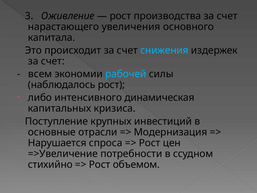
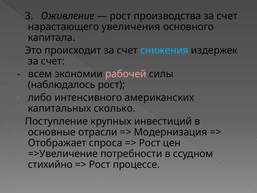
рабочей colour: light blue -> pink (126, 74)
динамическая: динамическая -> американских (159, 98)
кризиса: кризиса -> сколько (115, 108)
Нарушается: Нарушается -> Отображает (57, 143)
объемом: объемом -> процессе (136, 164)
